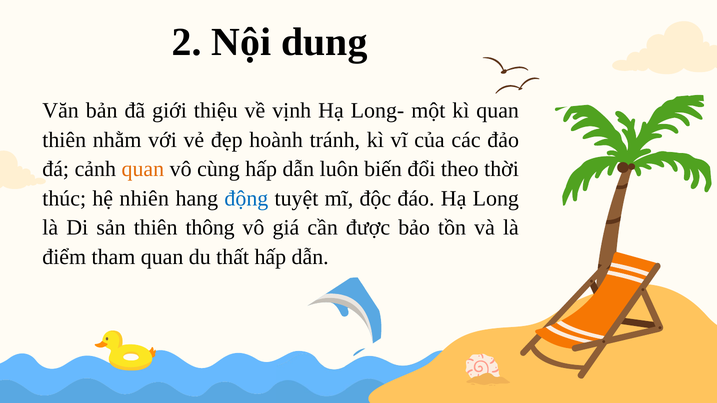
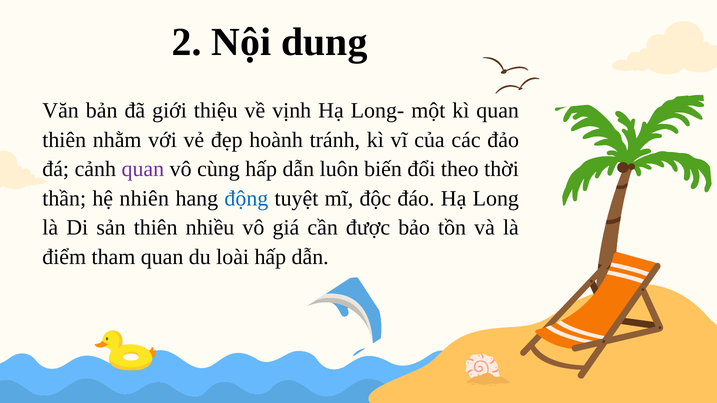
quan colour: orange -> purple (143, 169)
thúc: thúc -> thần (64, 199)
thông: thông -> nhiều (210, 228)
thất: thất -> loài (233, 257)
